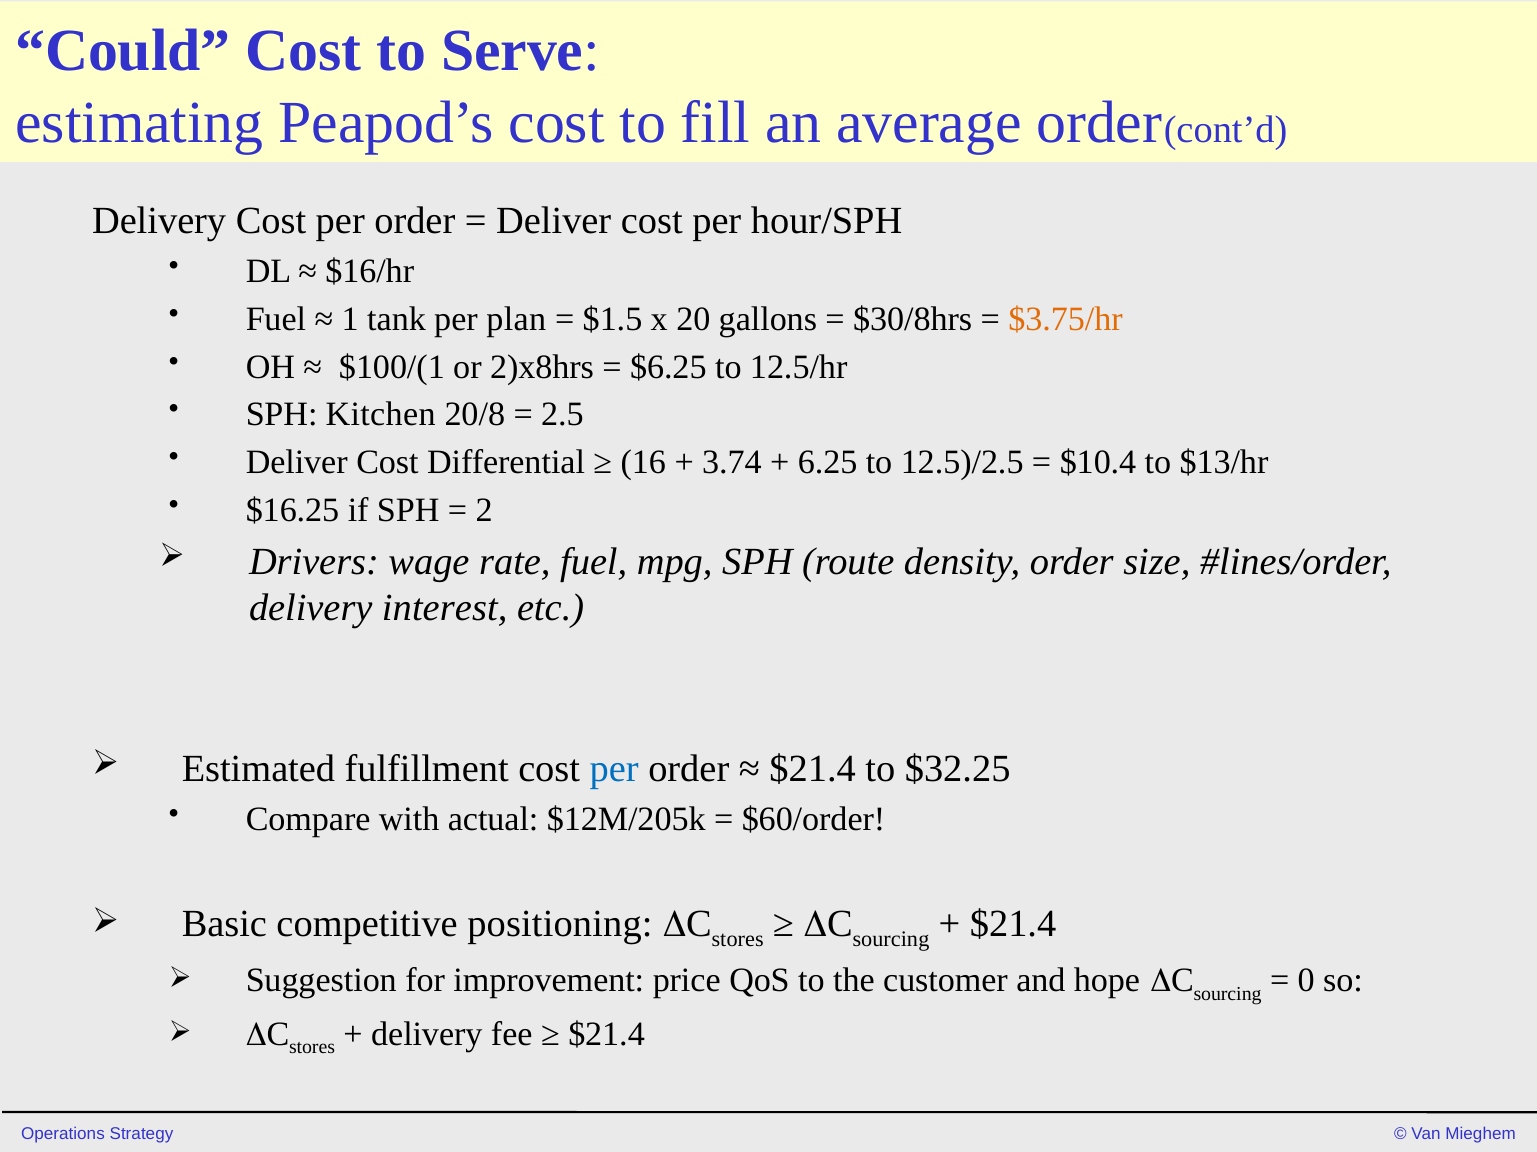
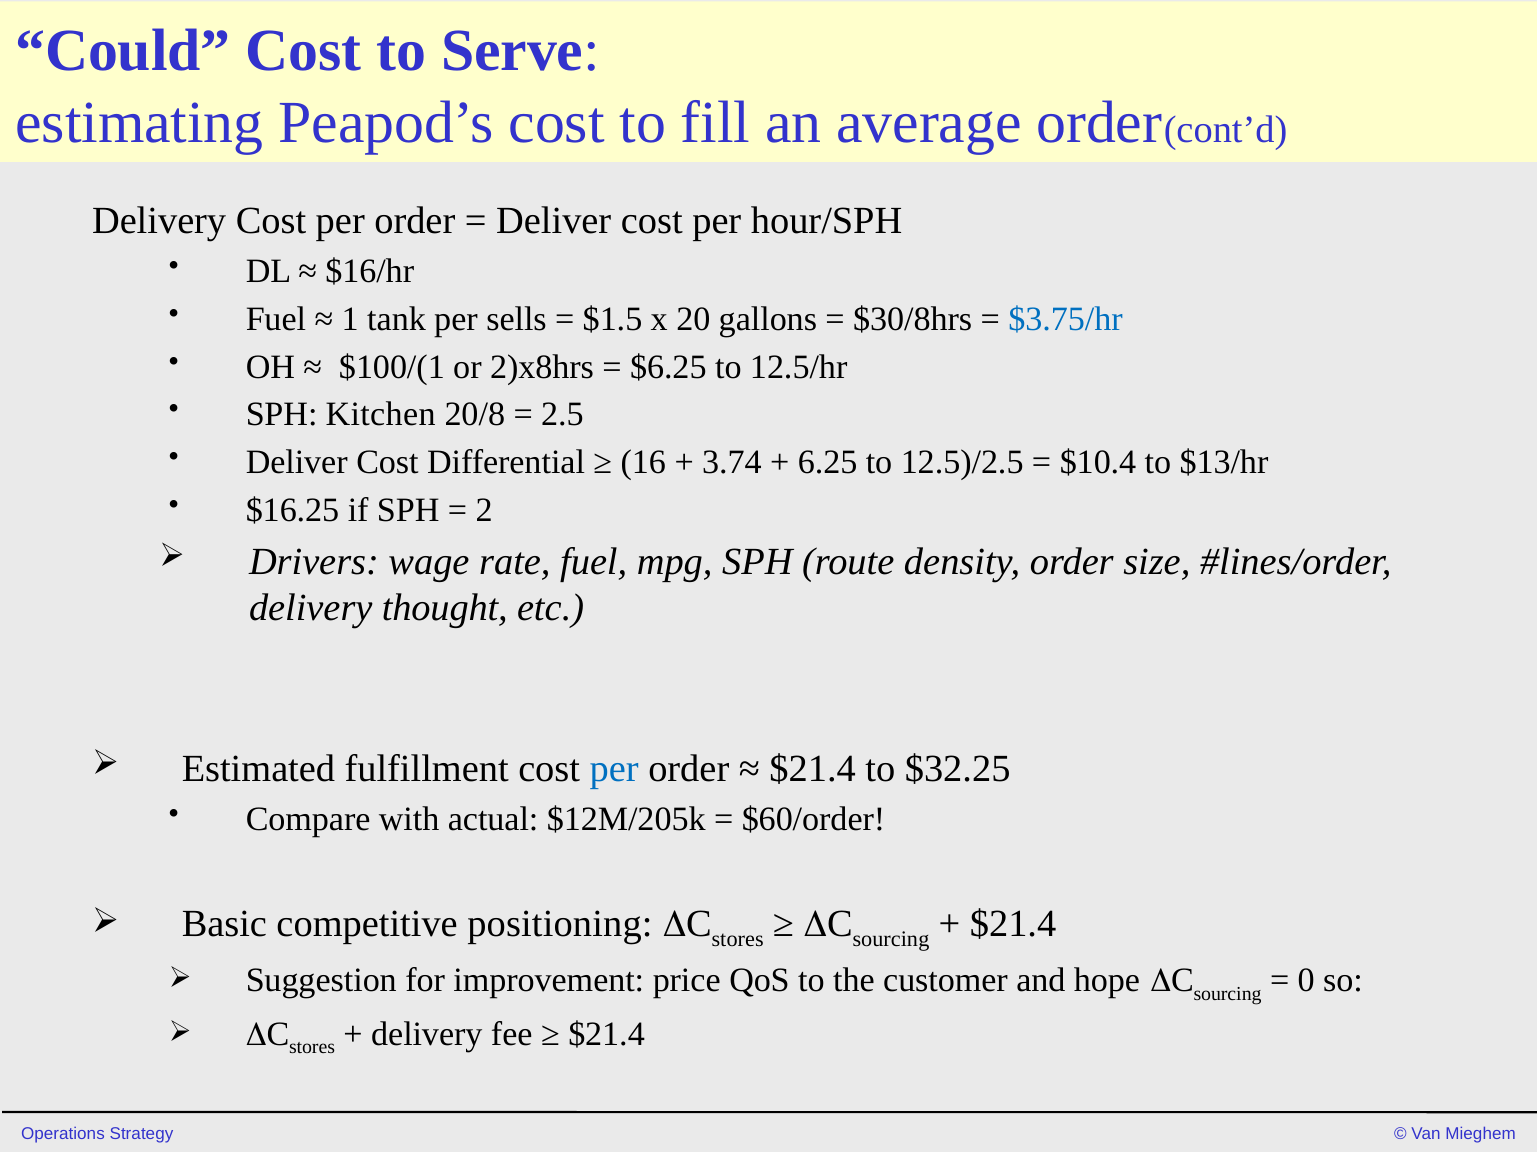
plan: plan -> sells (517, 319)
$3.75/hr colour: orange -> blue (1066, 319)
interest: interest -> thought (445, 608)
